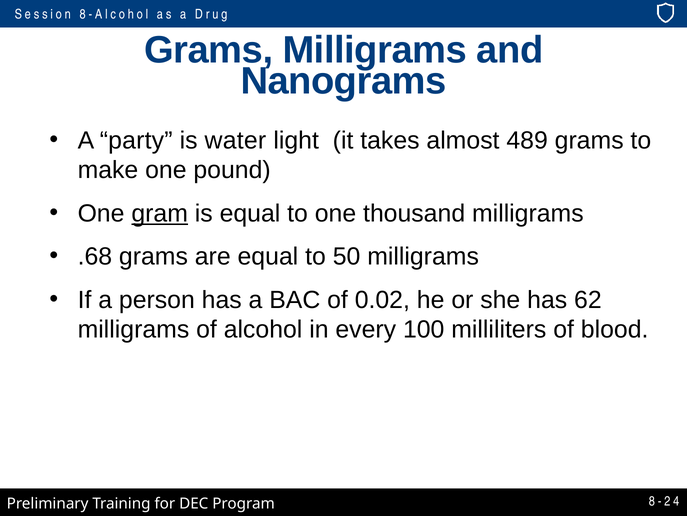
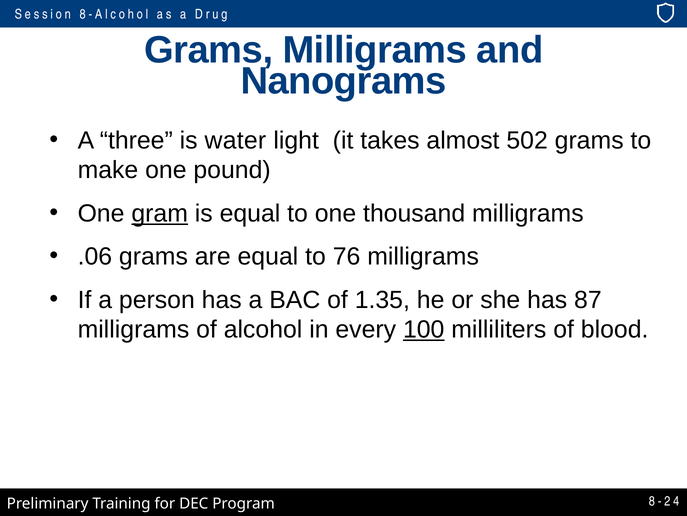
party: party -> three (136, 140)
489: 489 -> 502 (527, 140)
.68: .68 -> .06 (95, 256)
50: 50 -> 76 (347, 256)
0.02: 0.02 -> 1.35 (382, 299)
62: 62 -> 87 (588, 299)
100 underline: none -> present (424, 329)
